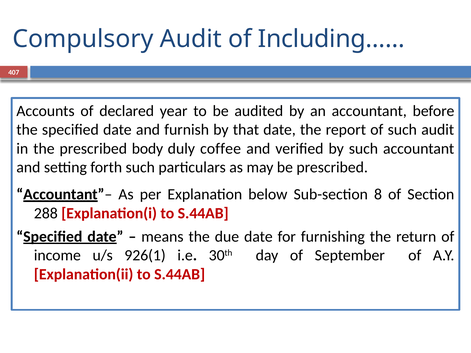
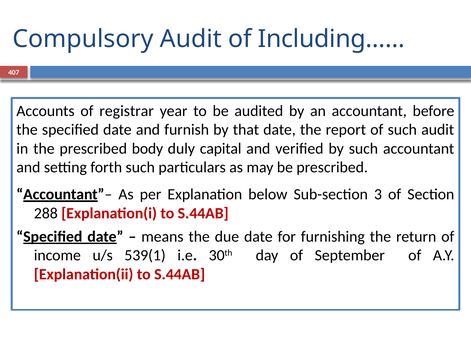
declared: declared -> registrar (127, 111)
coffee: coffee -> capital (221, 149)
8: 8 -> 3 (378, 195)
926(1: 926(1 -> 539(1 (145, 256)
